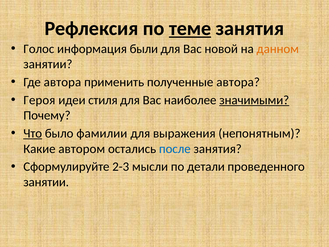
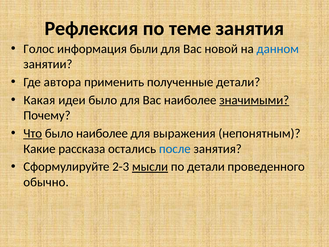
теме underline: present -> none (190, 28)
данном colour: orange -> blue (278, 49)
полученные автора: автора -> детали (238, 82)
Героя: Героя -> Какая (39, 100)
идеи стиля: стиля -> было (103, 100)
было фамилии: фамилии -> наиболее (102, 133)
автором: автором -> рассказа (82, 149)
мысли underline: none -> present (150, 167)
занятии: занятии -> обычно (46, 182)
